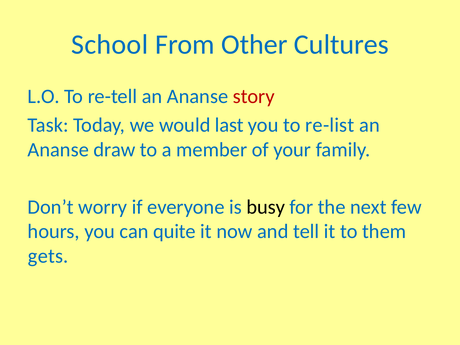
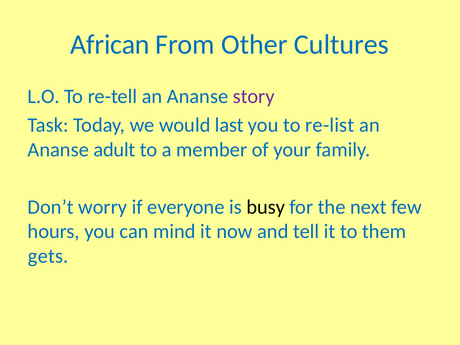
School: School -> African (110, 45)
story colour: red -> purple (254, 96)
draw: draw -> adult (114, 150)
quite: quite -> mind (174, 231)
